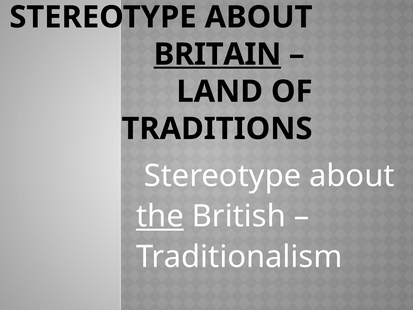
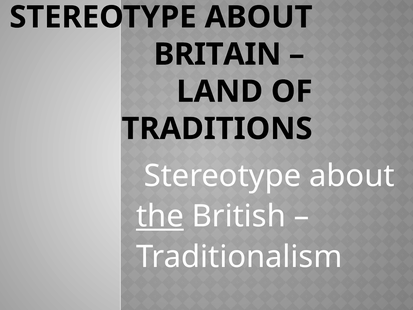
BRITAIN underline: present -> none (217, 54)
